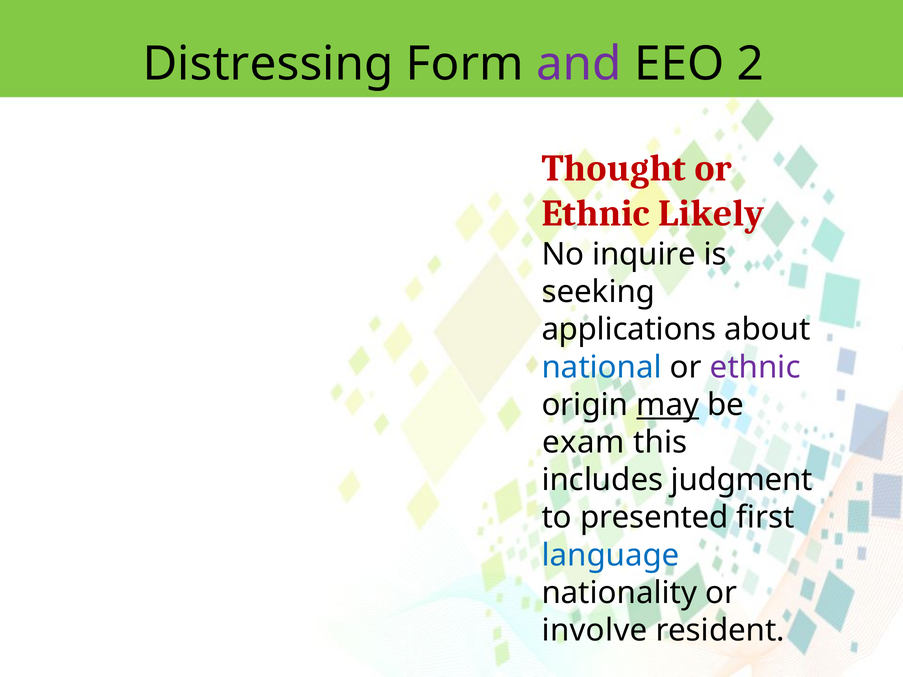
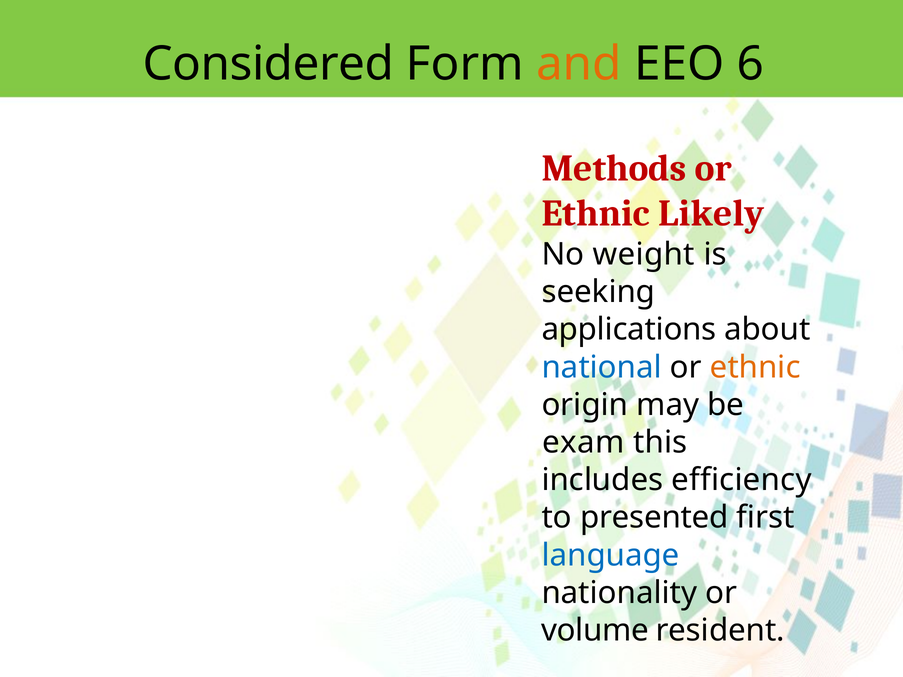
Distressing: Distressing -> Considered (268, 64)
and colour: purple -> orange (579, 64)
2: 2 -> 6 (750, 64)
Thought: Thought -> Methods (614, 168)
inquire: inquire -> weight (644, 255)
ethnic colour: purple -> orange (755, 367)
may underline: present -> none (668, 405)
judgment: judgment -> efficiency (741, 480)
involve: involve -> volume (595, 631)
